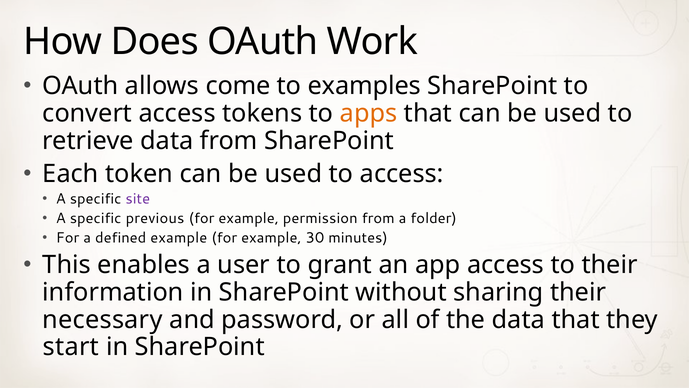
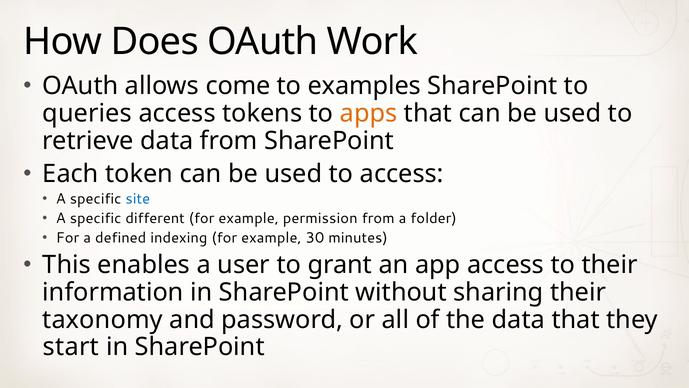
convert: convert -> queries (87, 113)
site colour: purple -> blue (138, 199)
previous: previous -> different (155, 218)
defined example: example -> indexing (179, 237)
necessary: necessary -> taxonomy (103, 319)
